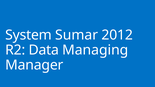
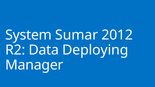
Managing: Managing -> Deploying (95, 50)
